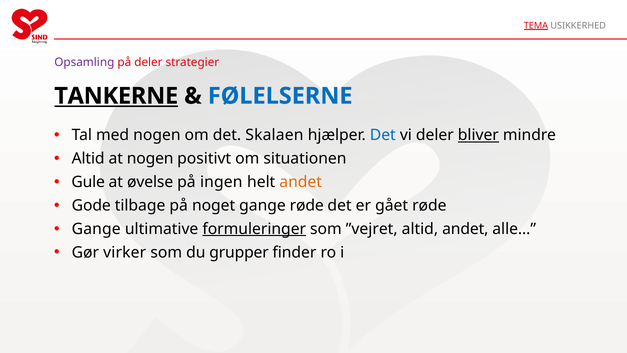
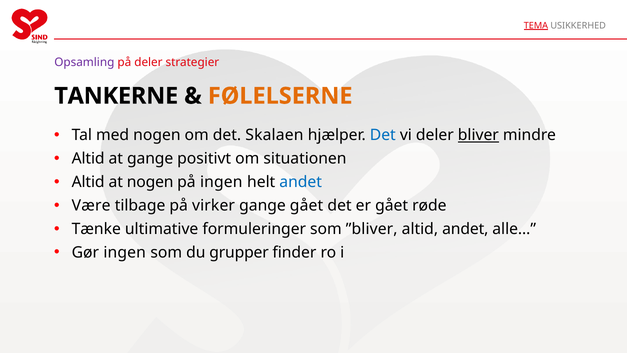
TANKERNE underline: present -> none (116, 96)
FØLELSERNE colour: blue -> orange (280, 96)
at nogen: nogen -> gange (150, 158)
Gule: Gule -> Altid (88, 182)
at øvelse: øvelse -> nogen (150, 182)
andet colour: orange -> blue (301, 182)
Gode: Gode -> Være (91, 205)
noget: noget -> virker (214, 205)
gange røde: røde -> gået (307, 205)
Gange: Gange -> Tænke (96, 229)
formuleringer underline: present -> none (254, 229)
”vejret: ”vejret -> ”bliver (372, 229)
Gør virker: virker -> ingen (125, 252)
